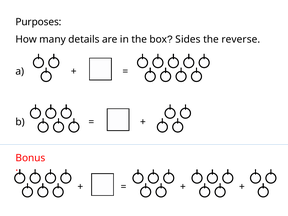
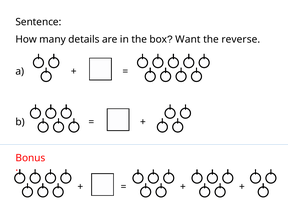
Purposes: Purposes -> Sentence (38, 22)
Sides: Sides -> Want (188, 39)
